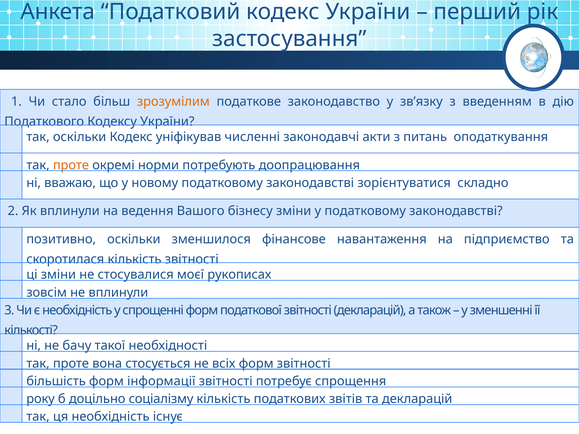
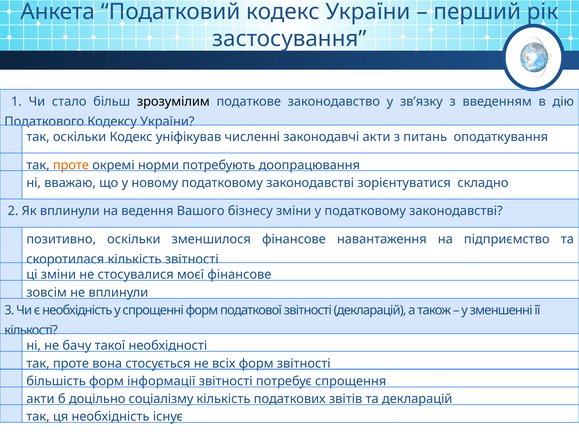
зрозумілим colour: orange -> black (173, 102)
моєї рукописах: рукописах -> фінансове (239, 275)
року: року -> акти (40, 399)
